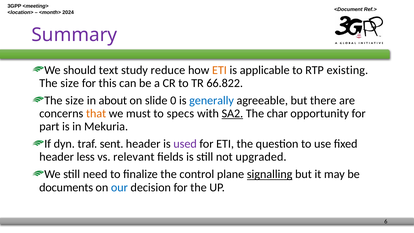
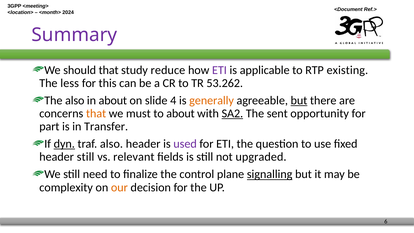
should text: text -> that (109, 70)
ETI colour: orange -> purple (219, 70)
size: size -> less (70, 83)
66.822: 66.822 -> 53.262 (225, 83)
size: size -> also (75, 100)
0: 0 -> 4 (173, 100)
generally colour: blue -> orange (212, 100)
but underline: none -> present (299, 100)
to specs: specs -> about (180, 113)
char: char -> sent (277, 113)
Mekuria: Mekuria -> Transfer (106, 126)
dyn underline: none -> present (64, 144)
traf sent: sent -> also (111, 144)
header less: less -> still (86, 157)
documents: documents -> complexity (66, 187)
our colour: blue -> orange (119, 187)
